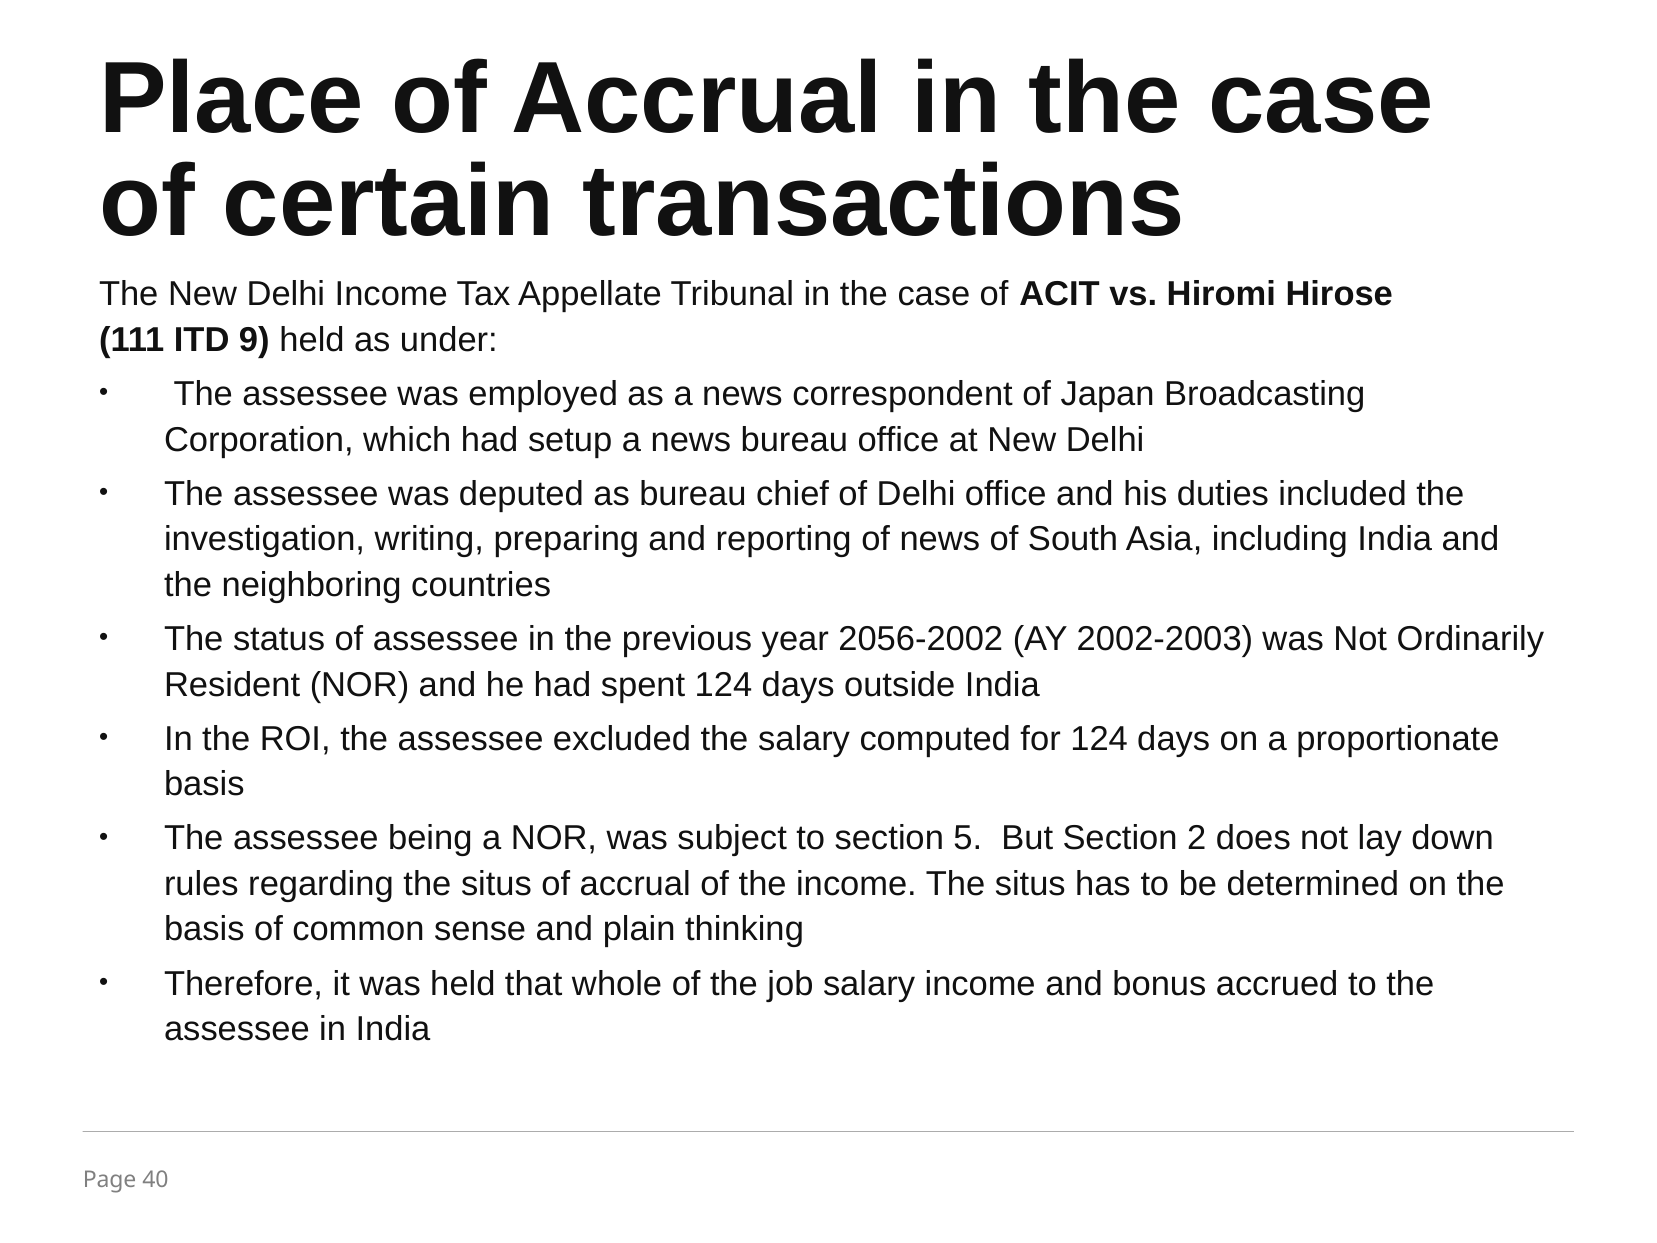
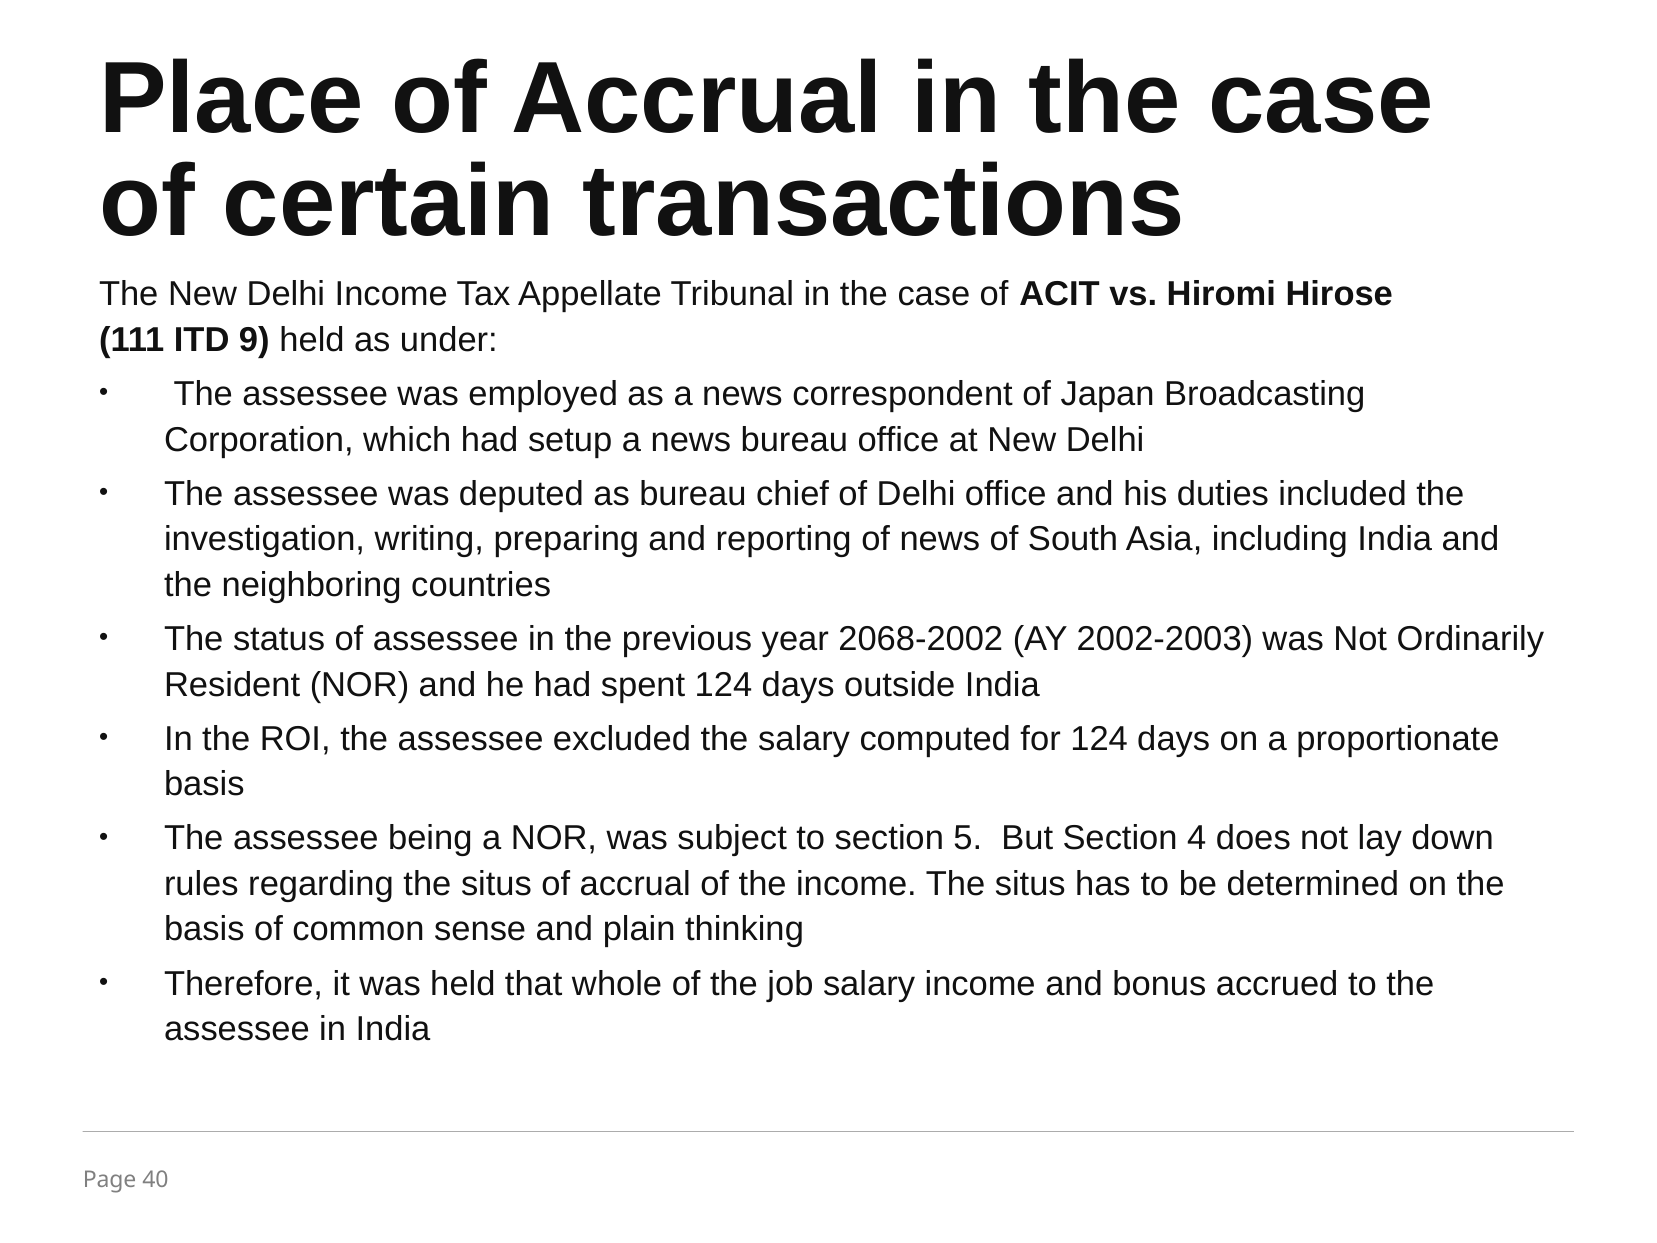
2056-2002: 2056-2002 -> 2068-2002 (921, 639)
2: 2 -> 4 (1197, 838)
